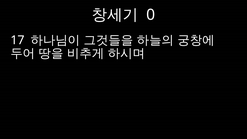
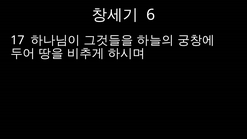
0: 0 -> 6 (151, 15)
